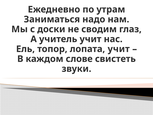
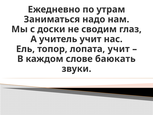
свистеть: свистеть -> баюкать (115, 59)
